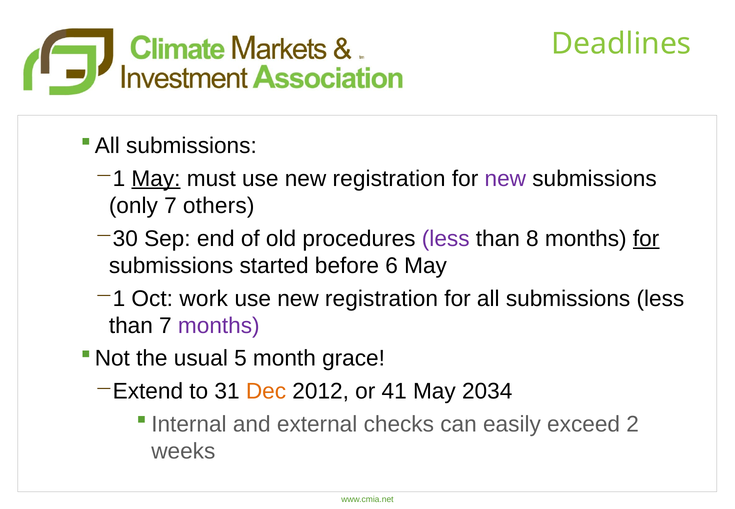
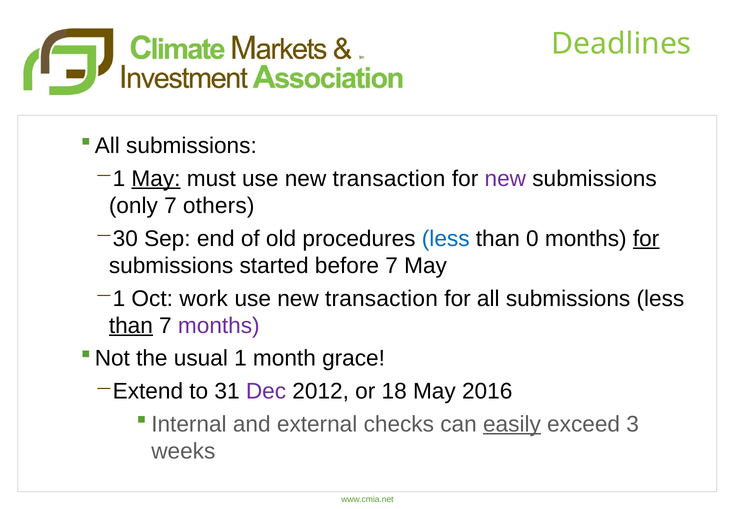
must use new registration: registration -> transaction (389, 179)
less colour: purple -> blue (446, 239)
8: 8 -> 0 (532, 239)
before 6: 6 -> 7 (392, 266)
registration: registration -> transaction (381, 298)
than underline: none -> present (131, 326)
5: 5 -> 1 (241, 358)
Dec colour: orange -> purple (266, 391)
41: 41 -> 18 (394, 391)
2034: 2034 -> 2016 (487, 391)
easily underline: none -> present (512, 424)
2: 2 -> 3 (633, 424)
